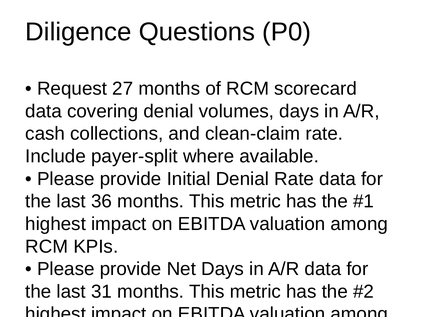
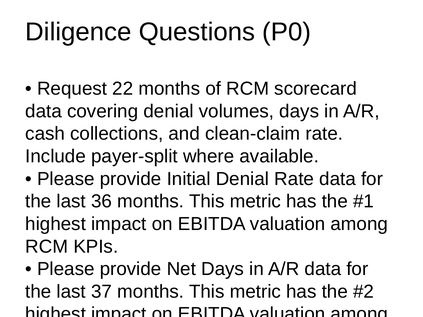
27: 27 -> 22 (123, 89)
31: 31 -> 37 (102, 292)
